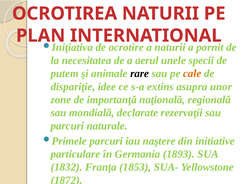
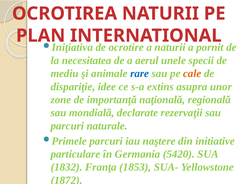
putem: putem -> mediu (65, 73)
rare colour: black -> blue (140, 73)
1893: 1893 -> 5420 (179, 154)
